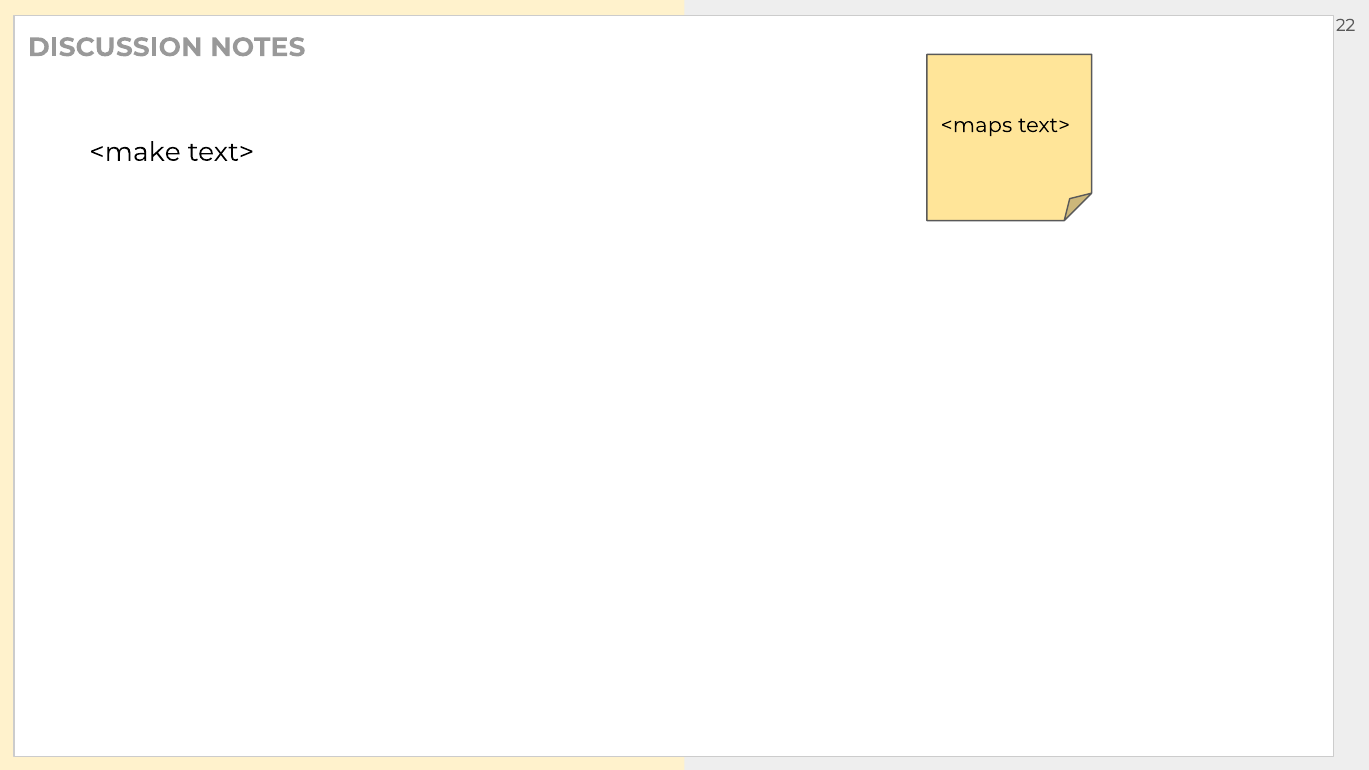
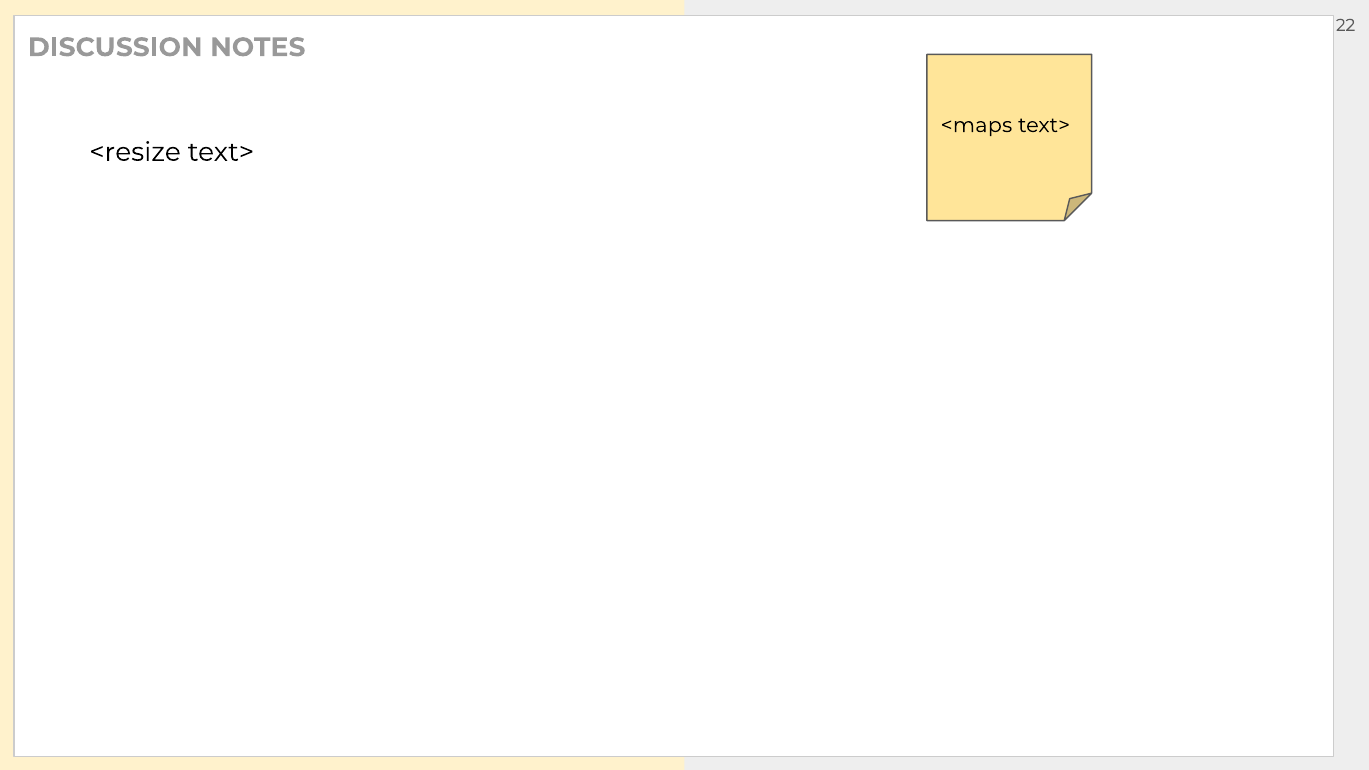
<make: <make -> <resize (135, 152)
